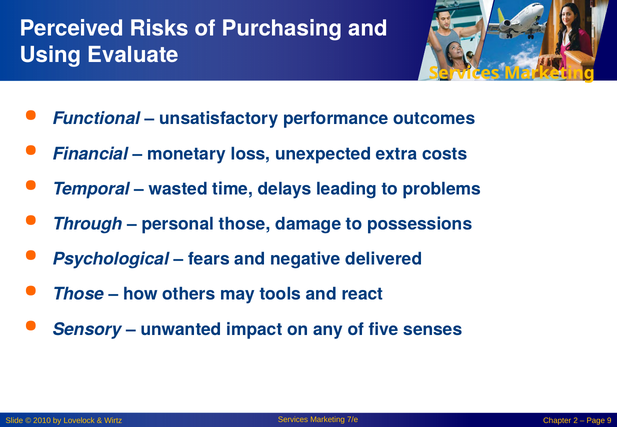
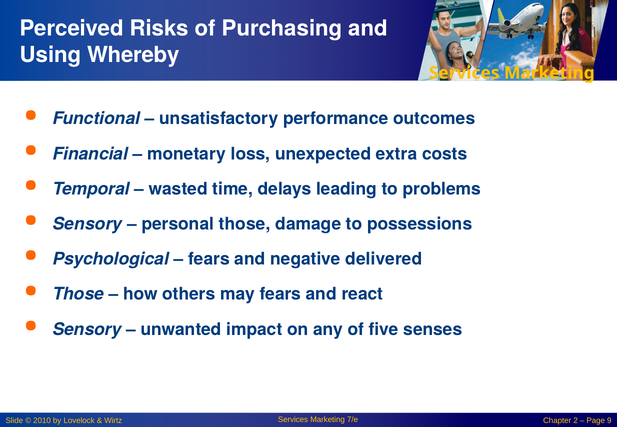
Evaluate: Evaluate -> Whereby (133, 55)
Through: Through -> Sensory (87, 224)
may tools: tools -> fears (280, 294)
